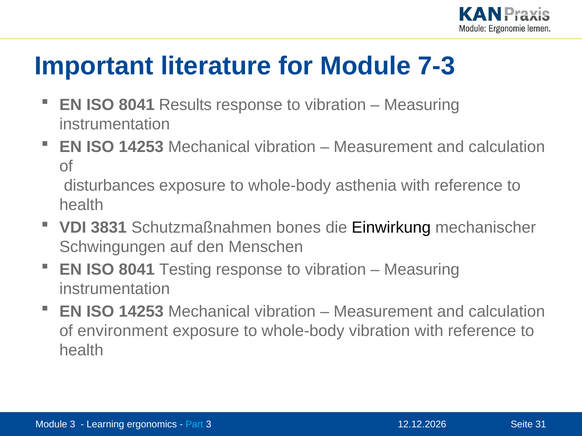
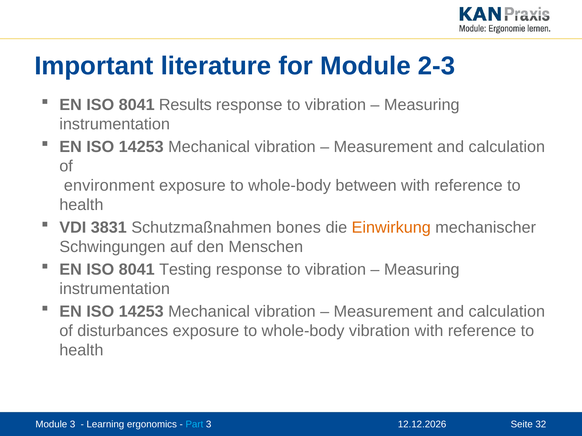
7-3: 7-3 -> 2-3 (437, 66)
disturbances: disturbances -> environment (109, 186)
asthenia: asthenia -> between (366, 186)
Einwirkung colour: black -> orange (391, 228)
environment: environment -> disturbances (123, 331)
31: 31 -> 32 (541, 425)
